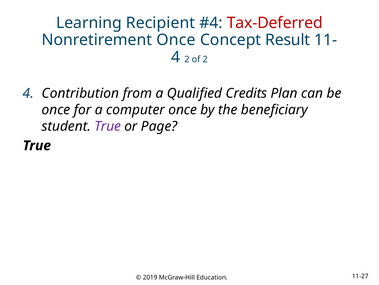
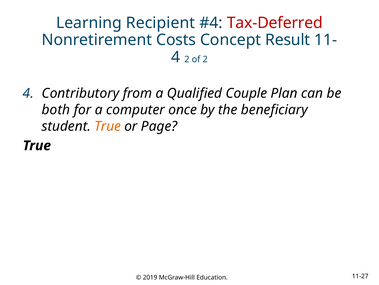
Nonretirement Once: Once -> Costs (176, 40)
Contribution: Contribution -> Contributory (80, 93)
Credits: Credits -> Couple (246, 93)
once: once -> both (56, 110)
True colour: purple -> orange (108, 126)
